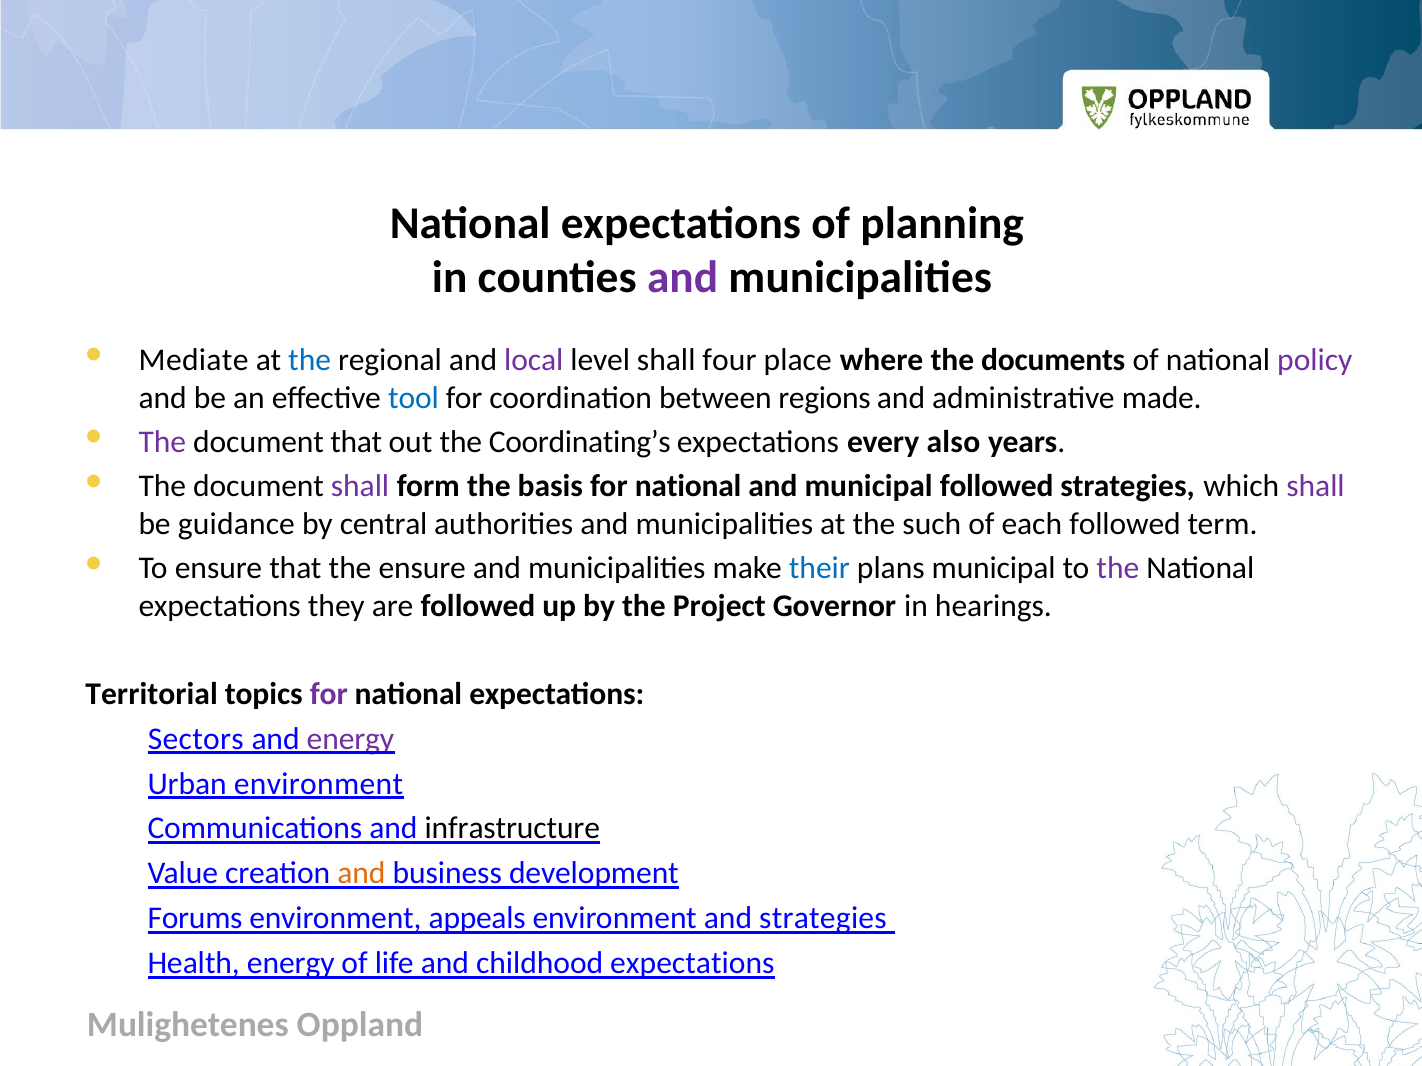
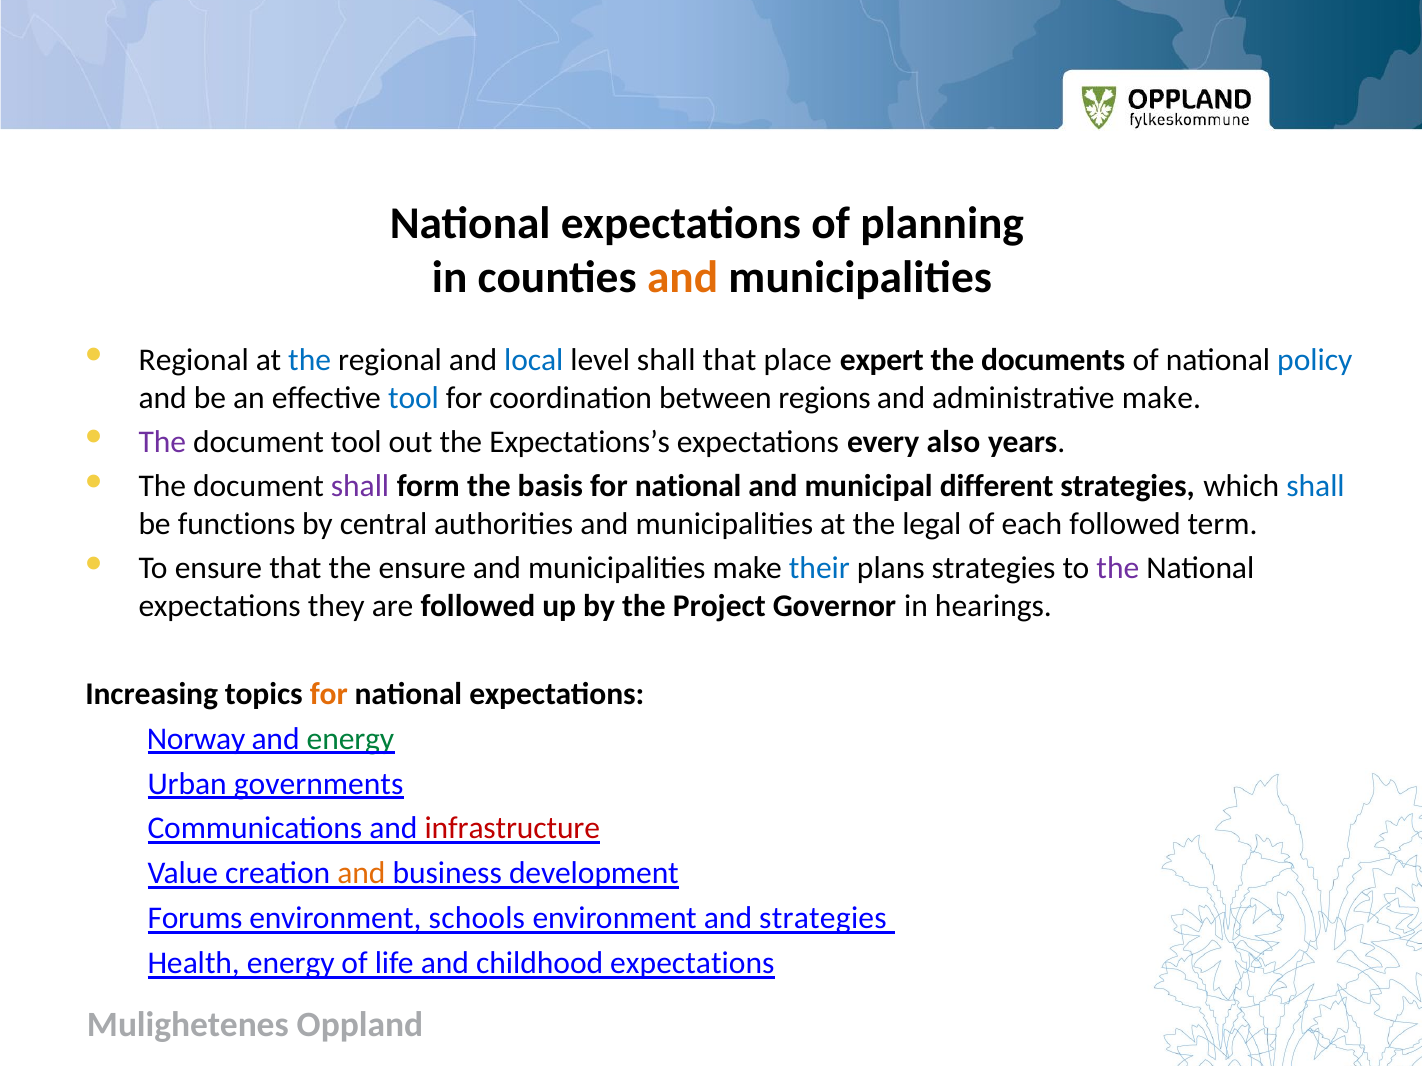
and colour: purple -> orange (683, 278)
Mediate: Mediate -> Regional (194, 360)
local colour: purple -> blue (534, 360)
shall four: four -> that (729, 360)
where: where -> expert (882, 360)
policy colour: purple -> blue (1315, 360)
administrative made: made -> make (1161, 398)
document that: that -> tool (356, 442)
Coordinating’s: Coordinating’s -> Expectations’s (580, 442)
municipal followed: followed -> different (997, 486)
shall colour: purple -> blue (1316, 486)
guidance: guidance -> functions (237, 524)
such: such -> legal (932, 524)
plans municipal: municipal -> strategies (994, 568)
Territorial: Territorial -> Increasing (152, 695)
for colour: purple -> orange (329, 695)
Sectors: Sectors -> Norway (196, 739)
energy colour: purple -> green (350, 739)
Urban environment: environment -> governments (319, 784)
infrastructure colour: black -> red (512, 829)
appeals: appeals -> schools (477, 919)
